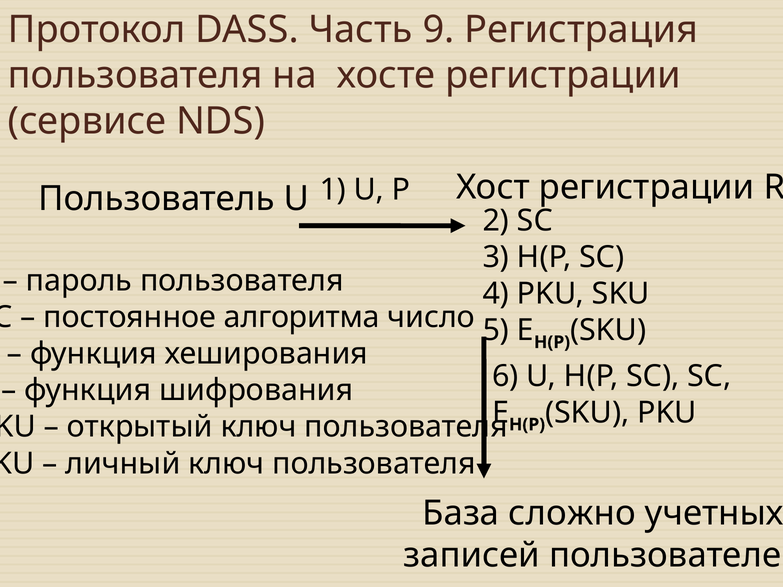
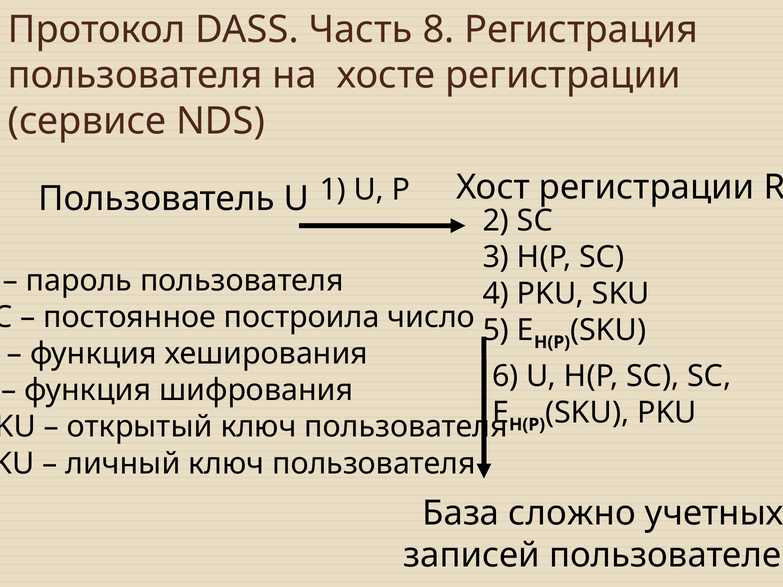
9: 9 -> 8 (439, 30)
алгоритма: алгоритма -> построила (302, 317)
